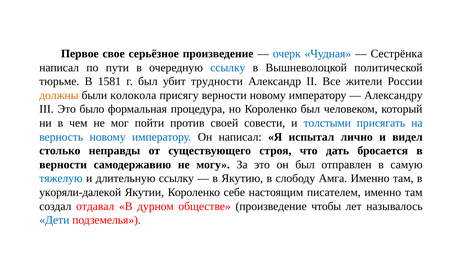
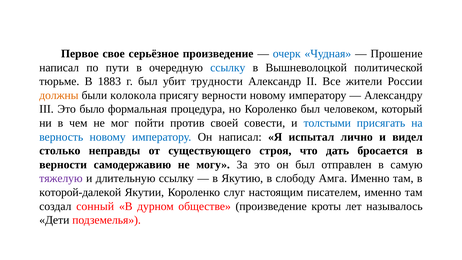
Сестрёнка: Сестрёнка -> Прошение (397, 54)
1581: 1581 -> 1883 (109, 81)
тяжелую colour: blue -> purple (61, 178)
укоряли-далекой: укоряли-далекой -> которой-далекой (80, 192)
себе: себе -> слуг (234, 192)
отдавал: отдавал -> сонный (95, 206)
чтобы: чтобы -> кроты (326, 206)
Дети colour: blue -> black (54, 220)
